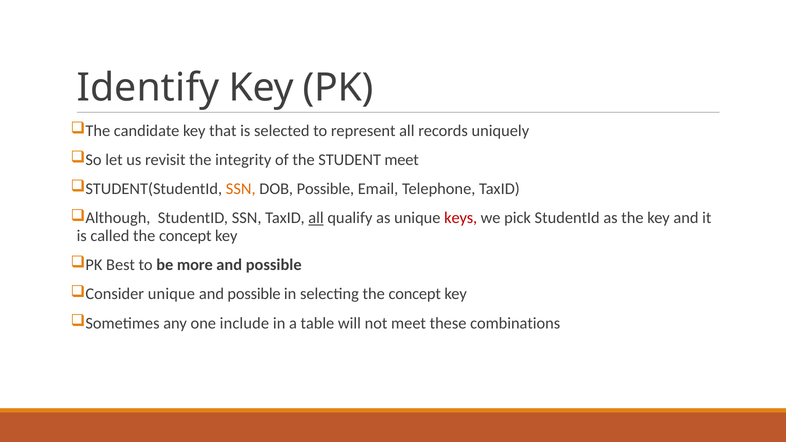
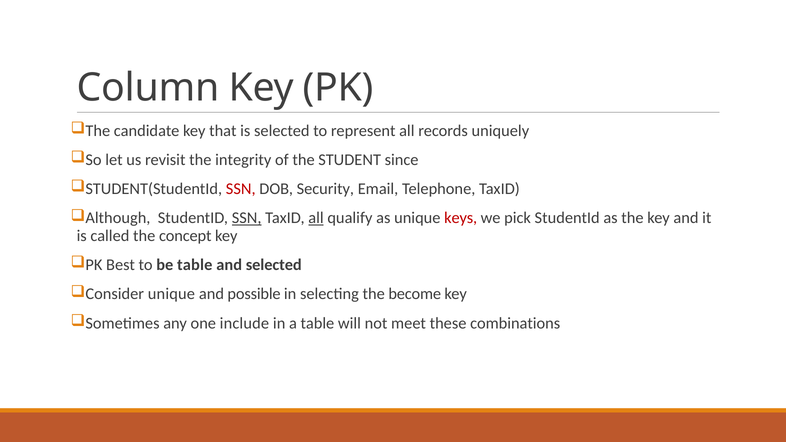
Identify: Identify -> Column (148, 88)
STUDENT meet: meet -> since (402, 160)
SSN colour: orange -> red (241, 189)
DOB Possible: Possible -> Security (325, 189)
SSN underline: none -> present (247, 218)
be more: more -> table (195, 265)
possible: possible -> selected (274, 265)
selecting the concept: concept -> become (415, 294)
